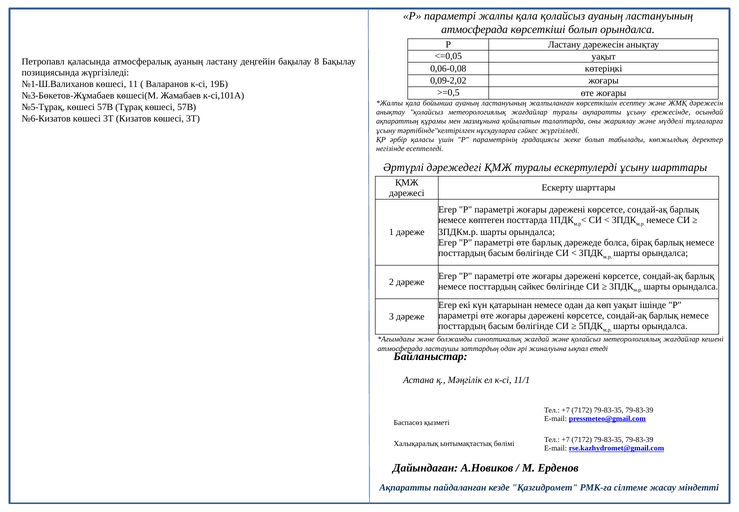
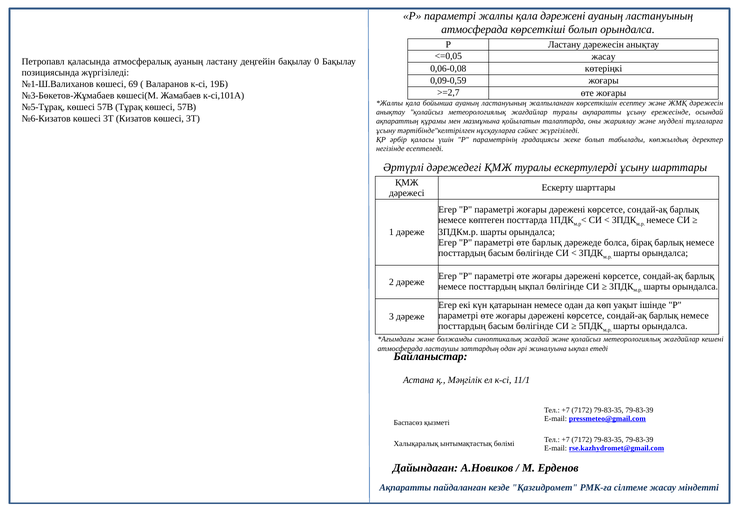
қала қолайсыз: қолайсыз -> дәрежені (563, 16)
<=0,05 уақыт: уақыт -> жасау (604, 56)
8: 8 -> 0 (317, 61)
0,09-2,02: 0,09-2,02 -> 0,09-0,59 (448, 81)
11: 11 -> 69 (133, 84)
>=0,5: >=0,5 -> >=2,7 (448, 93)
посттардың сәйкес: сәйкес -> ықпал (531, 286)
